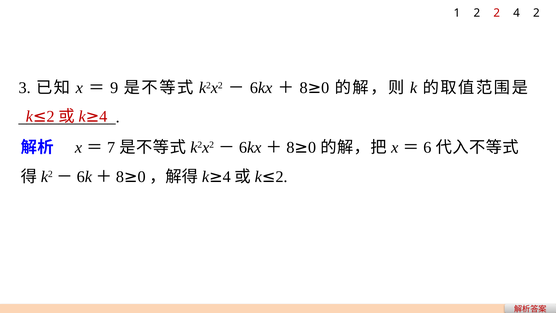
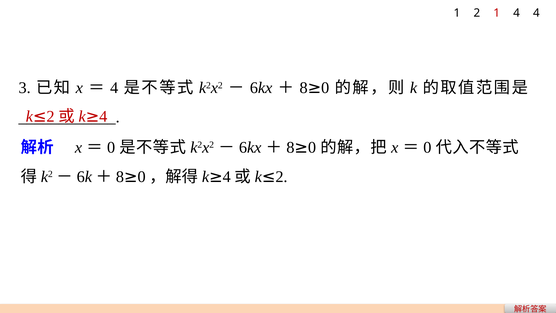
2 2: 2 -> 1 (497, 13)
4 2: 2 -> 4 (536, 13)
9: 9 -> 4 (114, 88)
7: 7 -> 0 (111, 147)
6: 6 -> 0 (427, 147)
